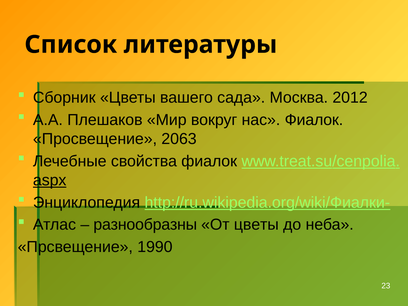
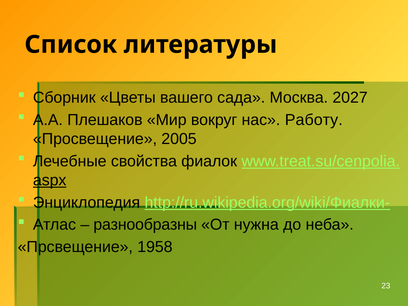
2012: 2012 -> 2027 (350, 98)
нас Фиалок: Фиалок -> Работу (314, 120)
2063: 2063 -> 2005 (179, 139)
От цветы: цветы -> нужна (256, 225)
1990: 1990 -> 1958 (155, 247)
